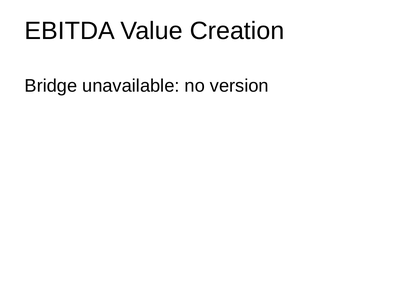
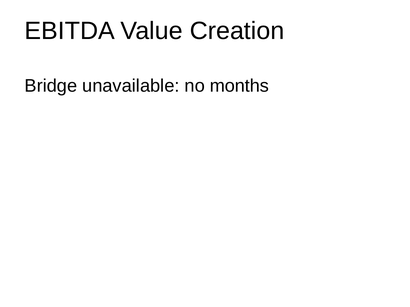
version: version -> months (239, 86)
